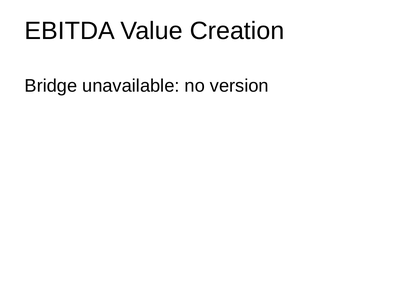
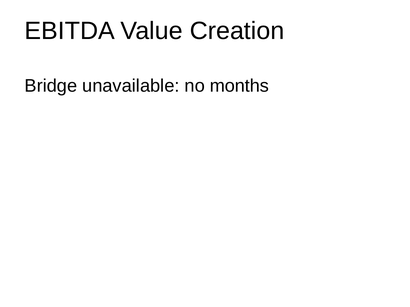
version: version -> months (239, 86)
